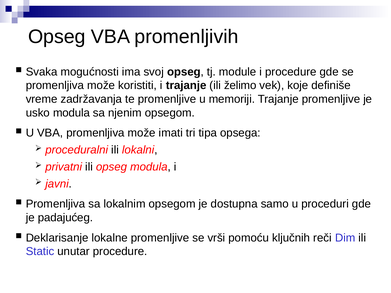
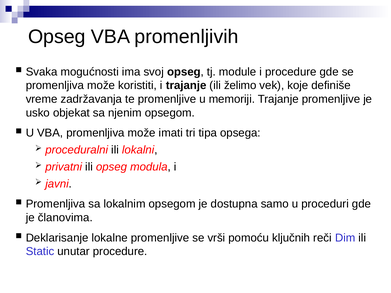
usko modula: modula -> objekat (71, 113)
padajućeg: padajućeg -> članovima (65, 218)
